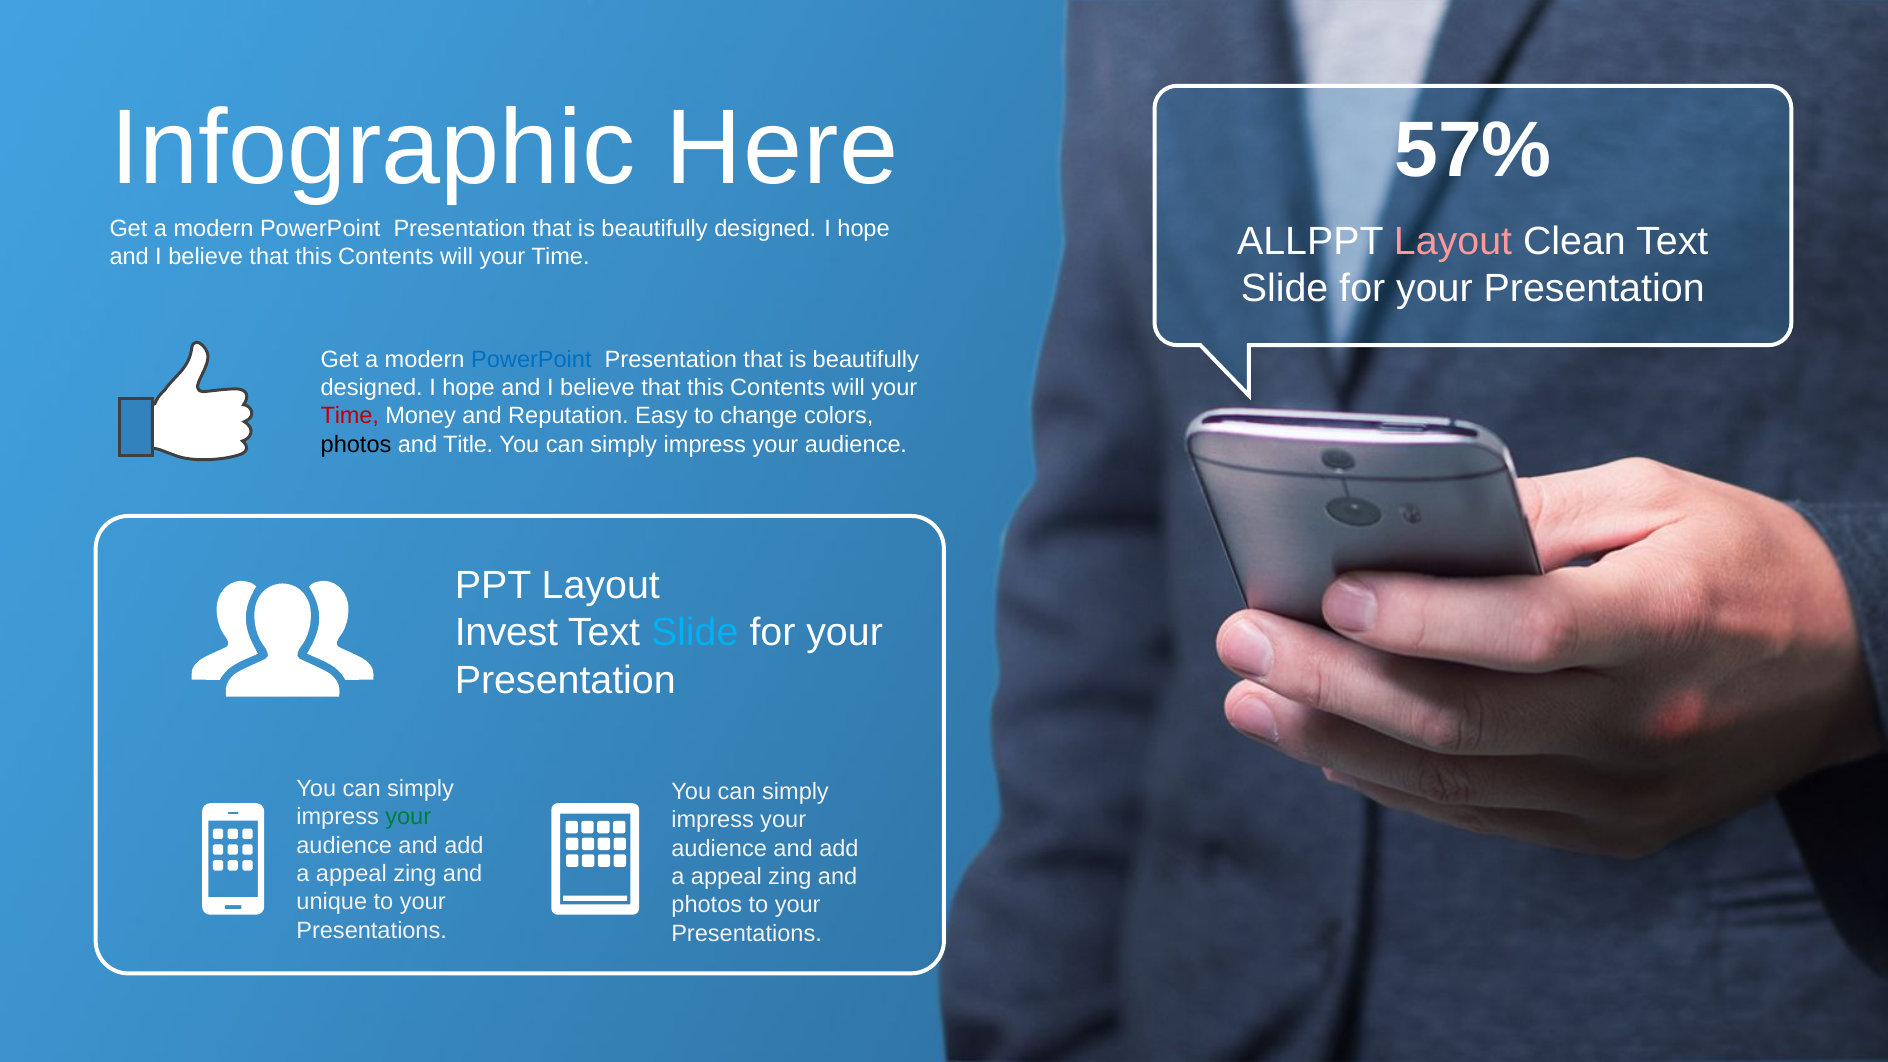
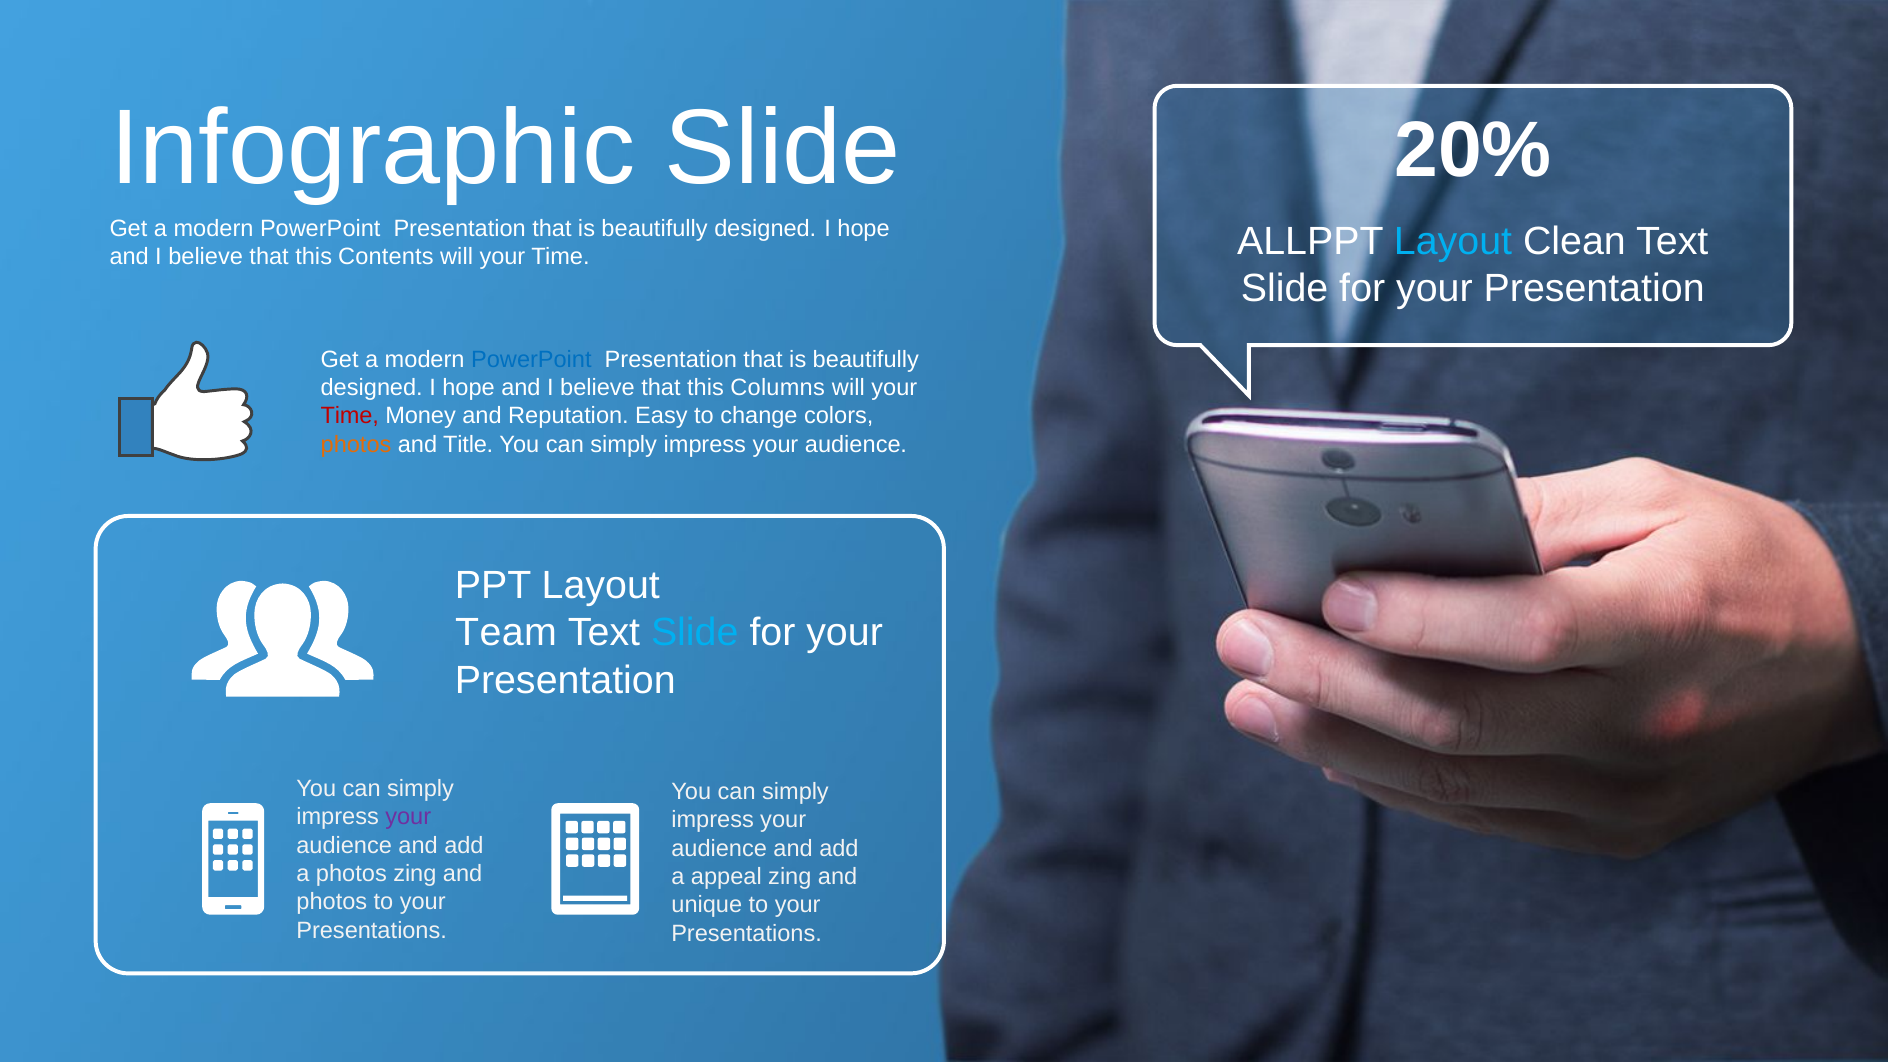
Infographic Here: Here -> Slide (783, 148)
57%: 57% -> 20% (1473, 150)
Layout colour: pink -> light blue (1453, 241)
Contents: Contents -> Columns (778, 388)
photos colour: black -> orange (356, 444)
Invest: Invest -> Team (506, 633)
your colour: green -> purple (408, 817)
appeal: appeal -> photos (351, 874)
unique: unique -> photos (332, 902)
photos: photos -> unique (707, 905)
